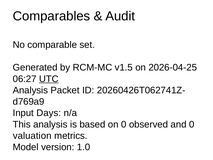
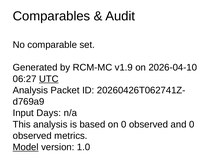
v1.5: v1.5 -> v1.9 (124, 67)
2026-04-25: 2026-04-25 -> 2026-04-10 (173, 67)
valuation: valuation -> observed (32, 136)
Model underline: none -> present (26, 147)
